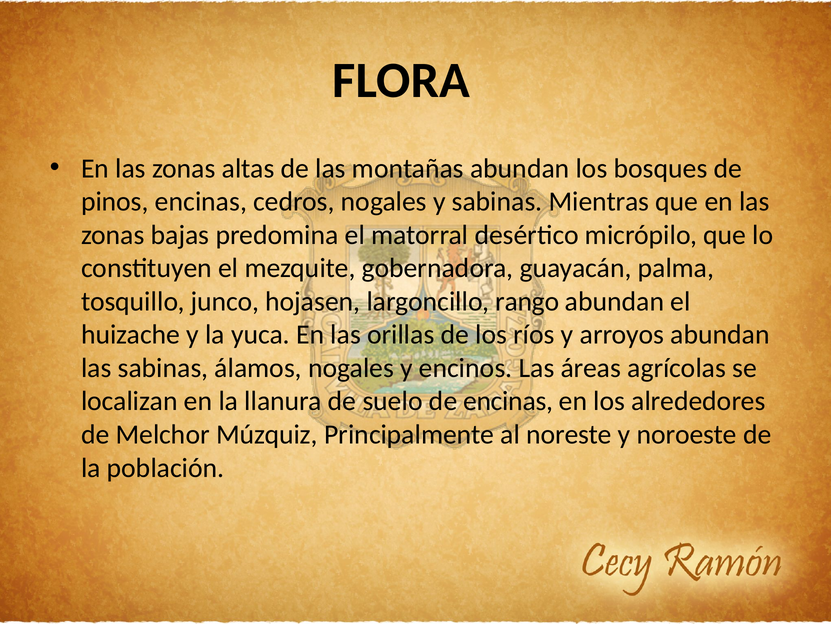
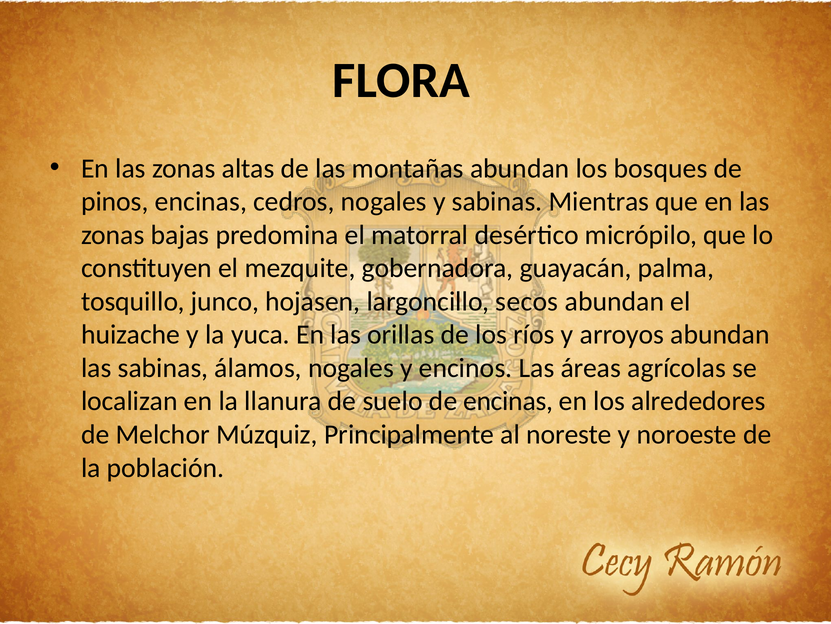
rango: rango -> secos (527, 301)
